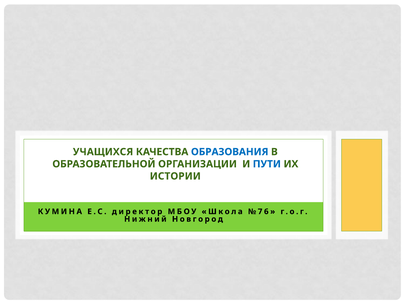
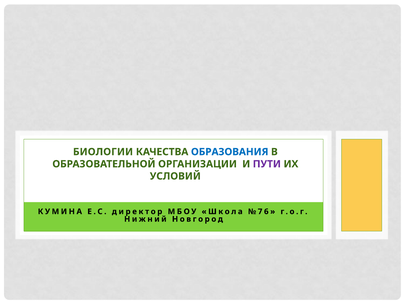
УЧАЩИХСЯ: УЧАЩИХСЯ -> БИОЛОГИИ (103, 152)
ПУТИ colour: blue -> purple (267, 164)
ИСТОРИИ: ИСТОРИИ -> УСЛОВИЙ (175, 176)
